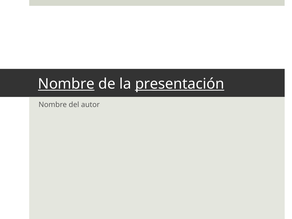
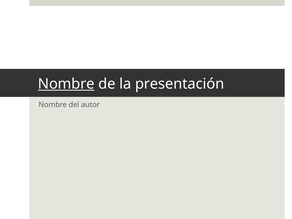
presentación underline: present -> none (180, 84)
